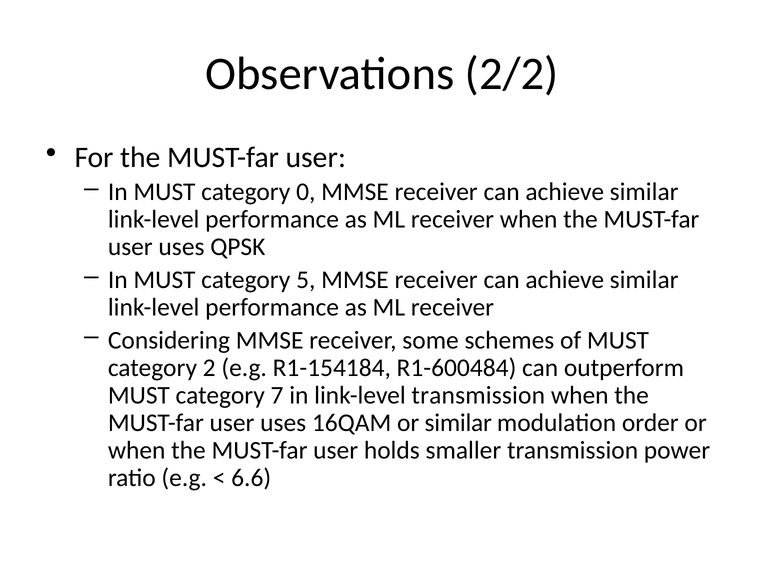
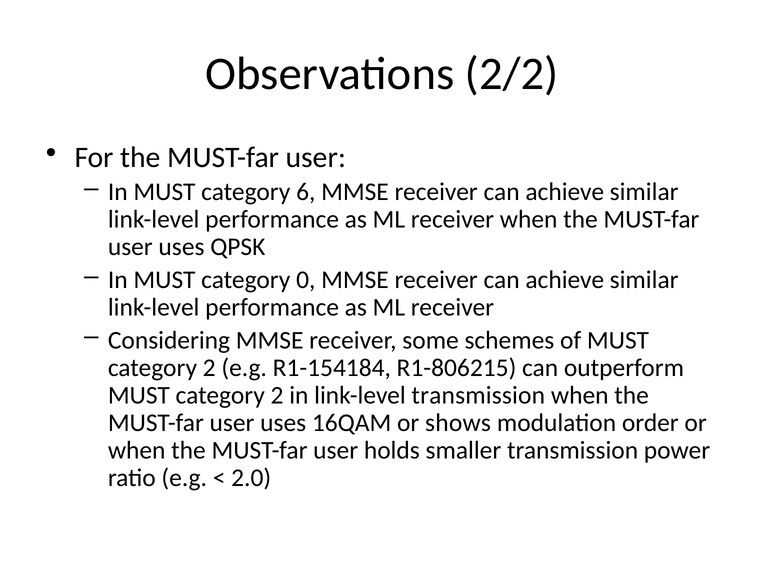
0: 0 -> 6 (306, 192)
5: 5 -> 0 (306, 280)
R1-600484: R1-600484 -> R1-806215 (456, 368)
7: 7 -> 2 (277, 395)
or similar: similar -> shows (458, 423)
6.6: 6.6 -> 2.0 (251, 478)
